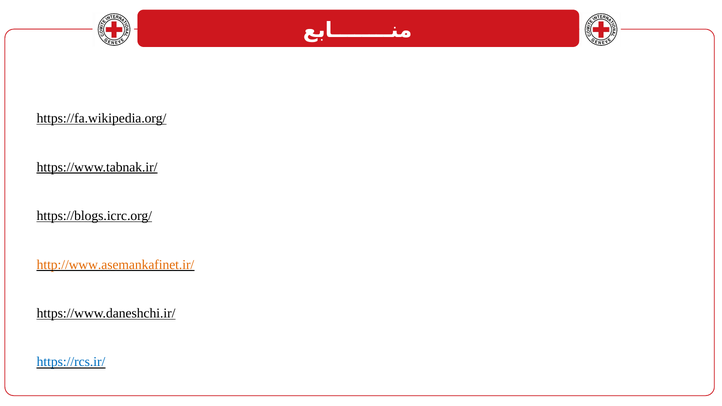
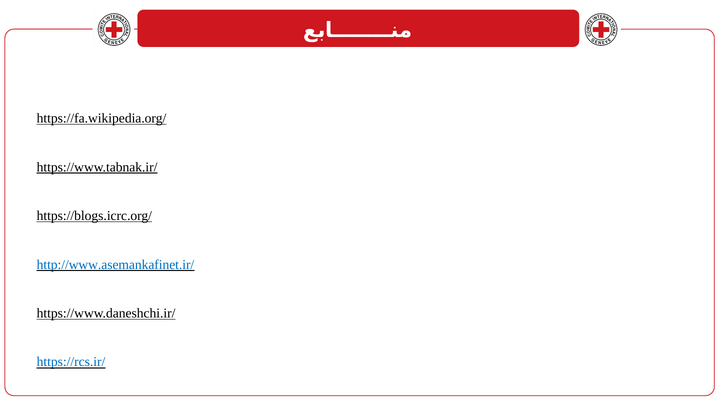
http://www.asemankafinet.ir/ colour: orange -> blue (115, 265)
